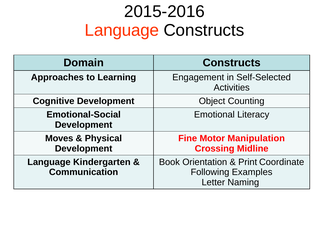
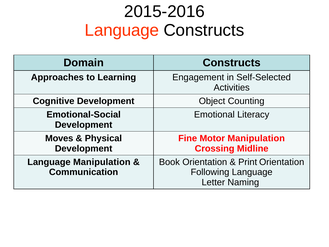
Language Kindergarten: Kindergarten -> Manipulation (102, 162)
Print Coordinate: Coordinate -> Orientation (282, 162)
Following Examples: Examples -> Language (252, 172)
